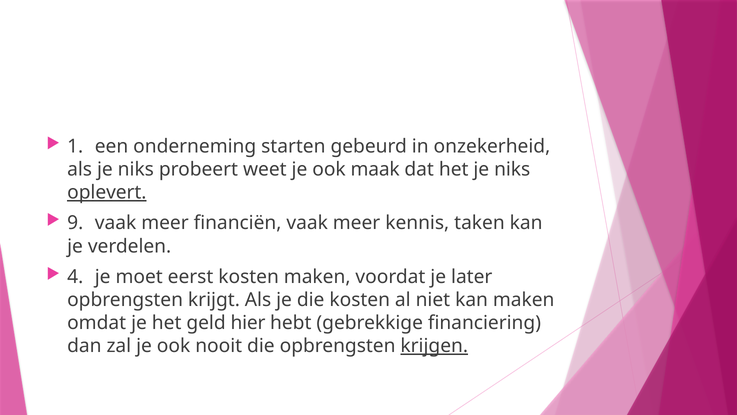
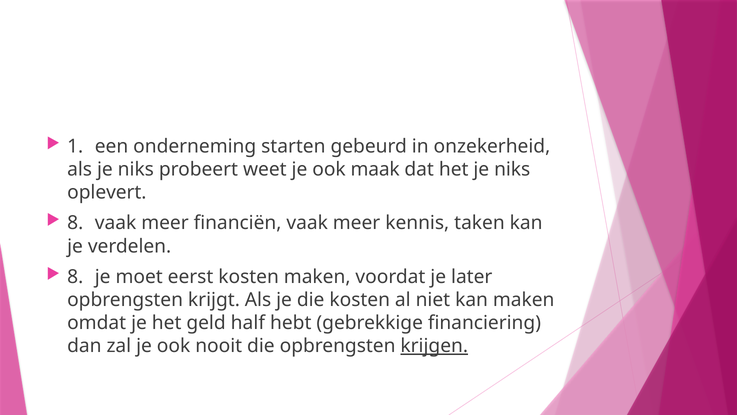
oplevert underline: present -> none (107, 192)
9: 9 -> 8 (75, 223)
4: 4 -> 8 (75, 277)
hier: hier -> half (248, 323)
